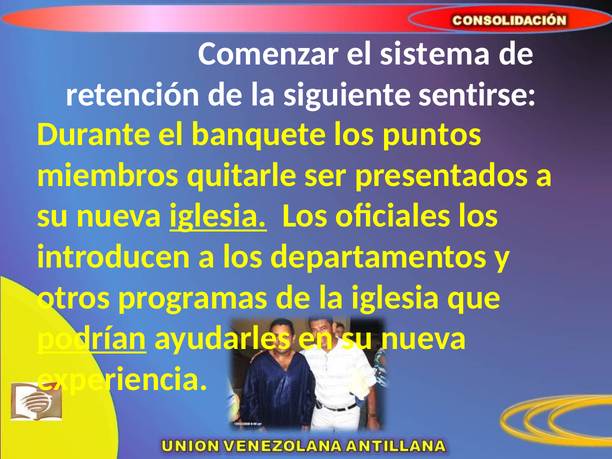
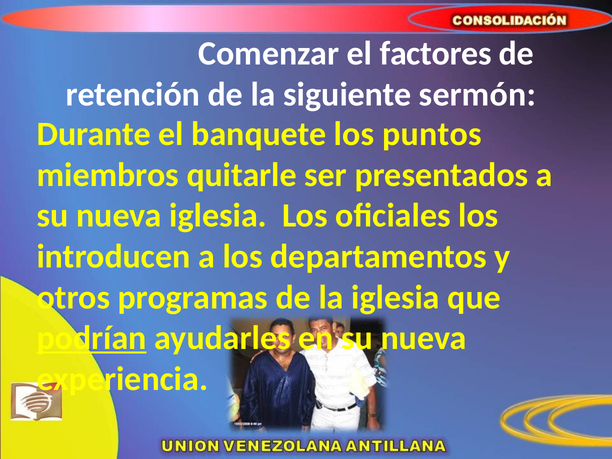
sistema: sistema -> factores (436, 54)
sentirse: sentirse -> sermón (477, 94)
iglesia underline: present -> none (218, 216)
